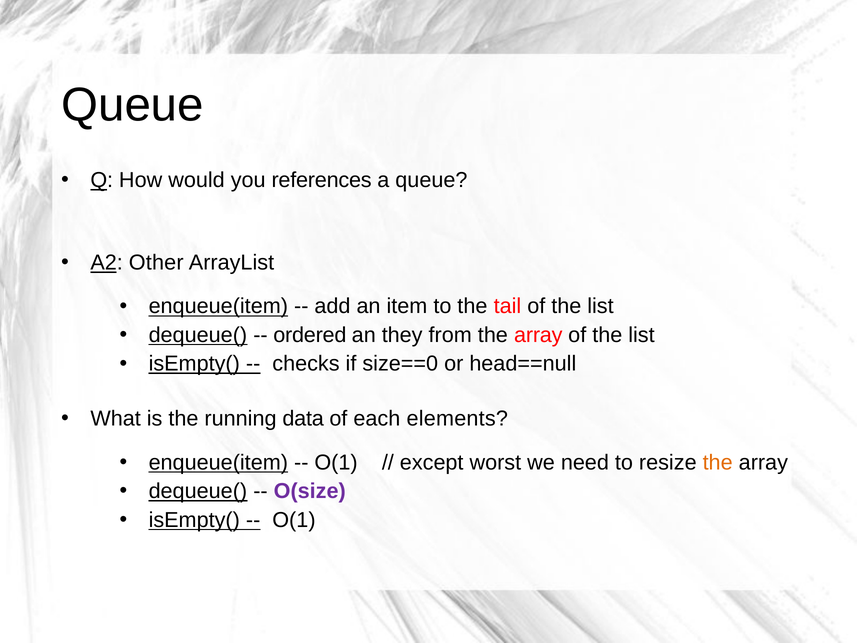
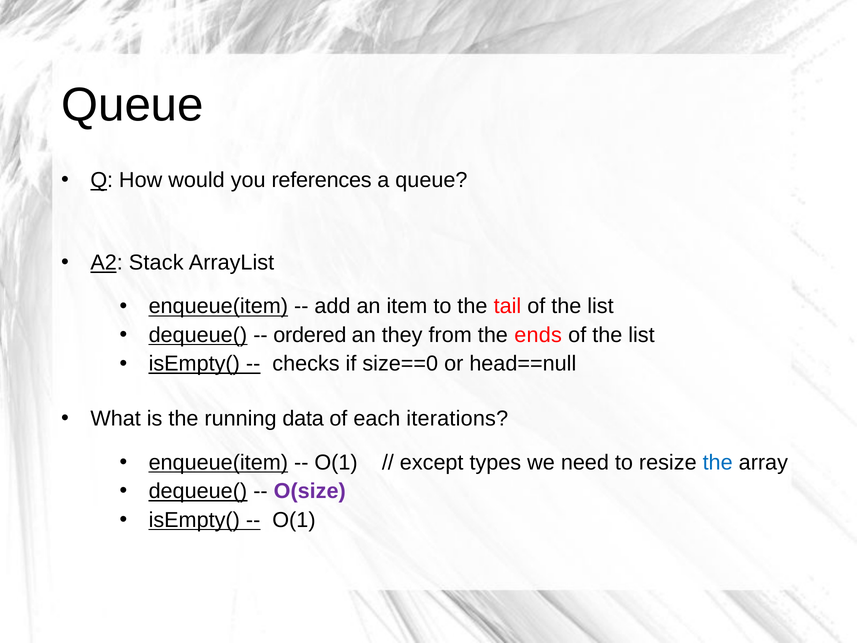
Other: Other -> Stack (156, 263)
from the array: array -> ends (538, 335)
elements: elements -> iterations (457, 419)
worst: worst -> types (495, 462)
the colour: orange -> blue (718, 462)
